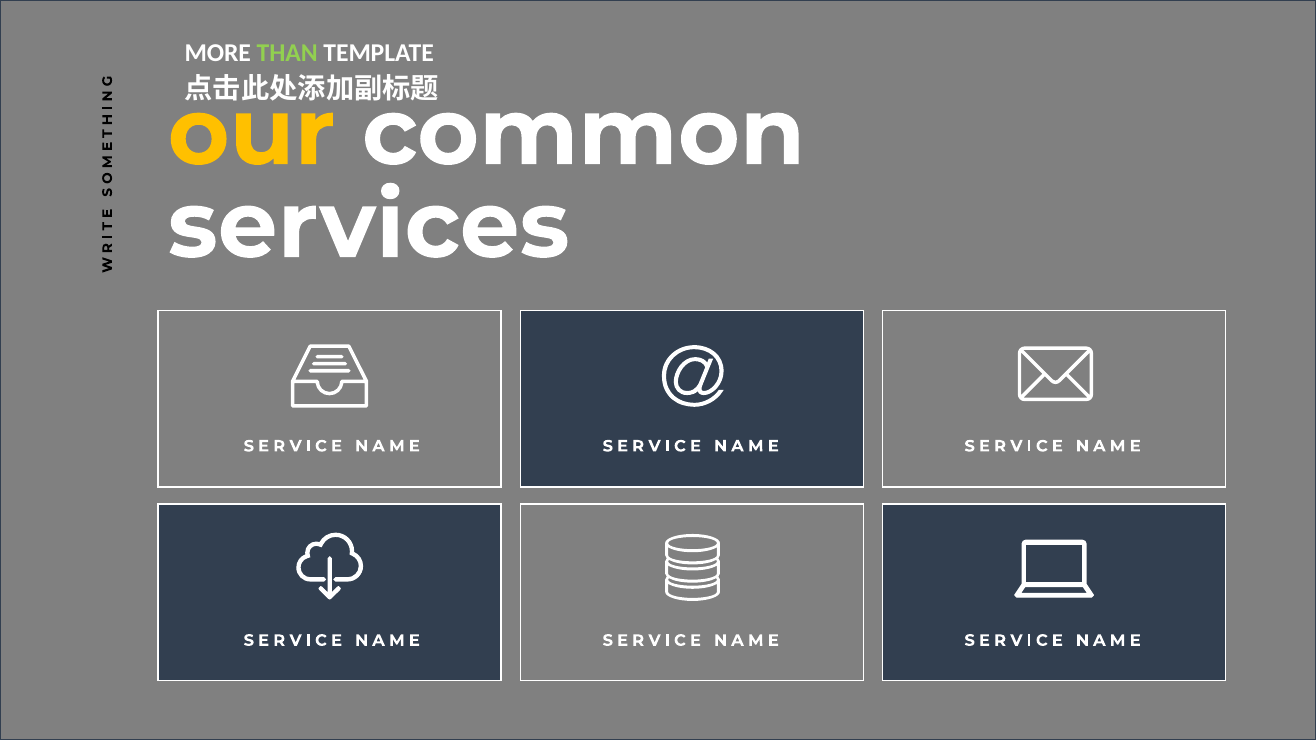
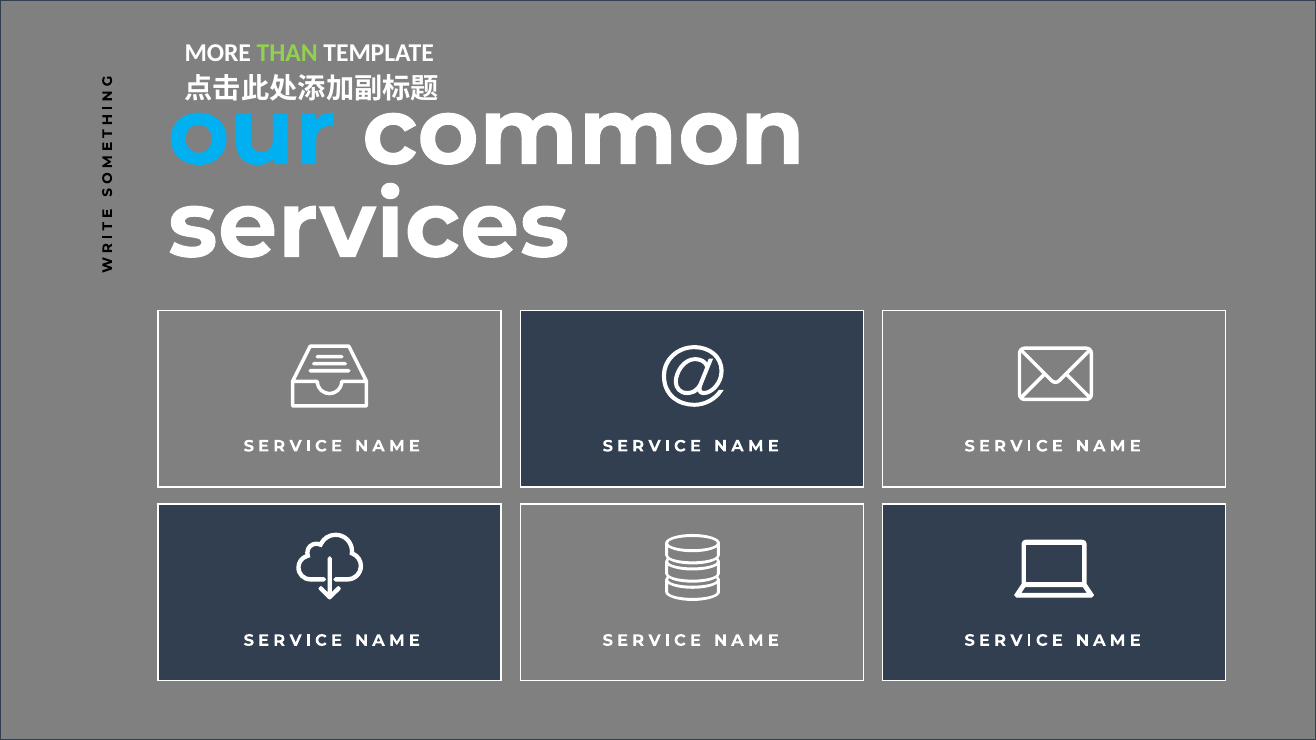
our colour: yellow -> light blue (251, 133)
